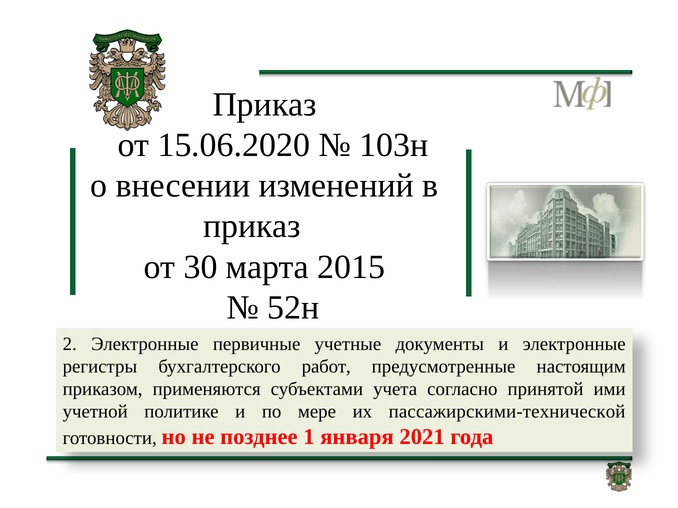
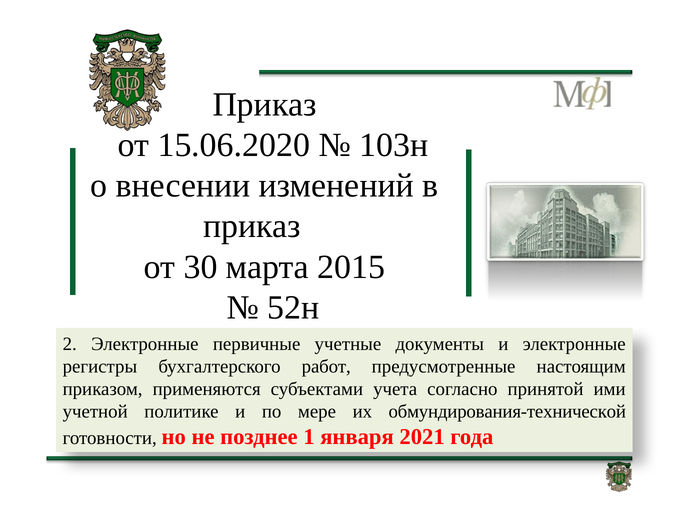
пассажирскими-технической: пассажирскими-технической -> обмундирования-технической (507, 412)
